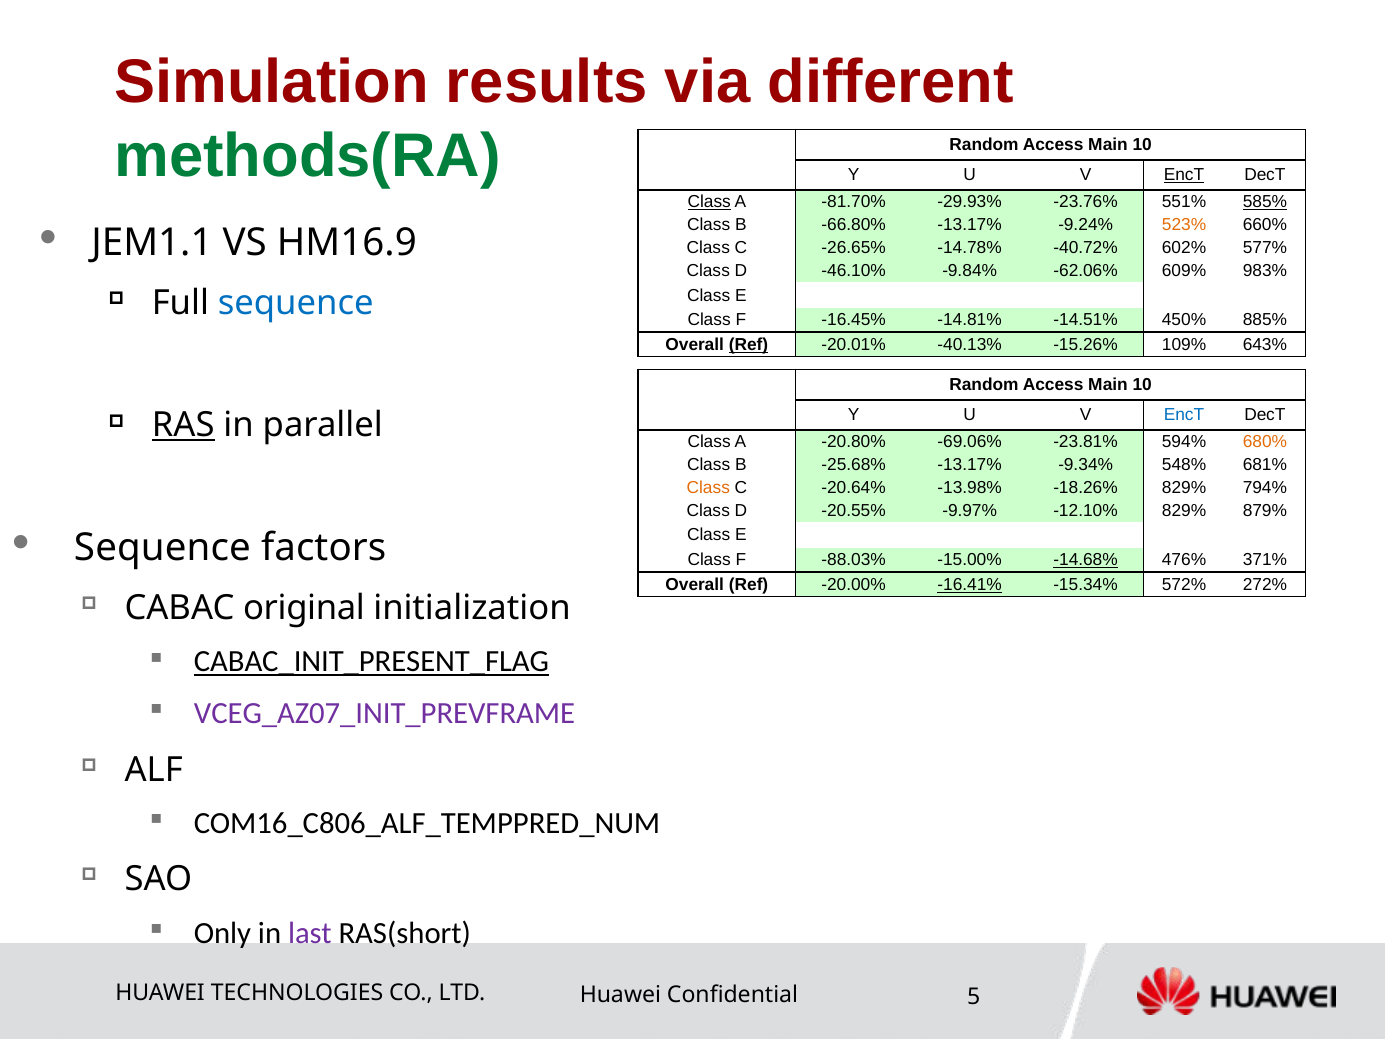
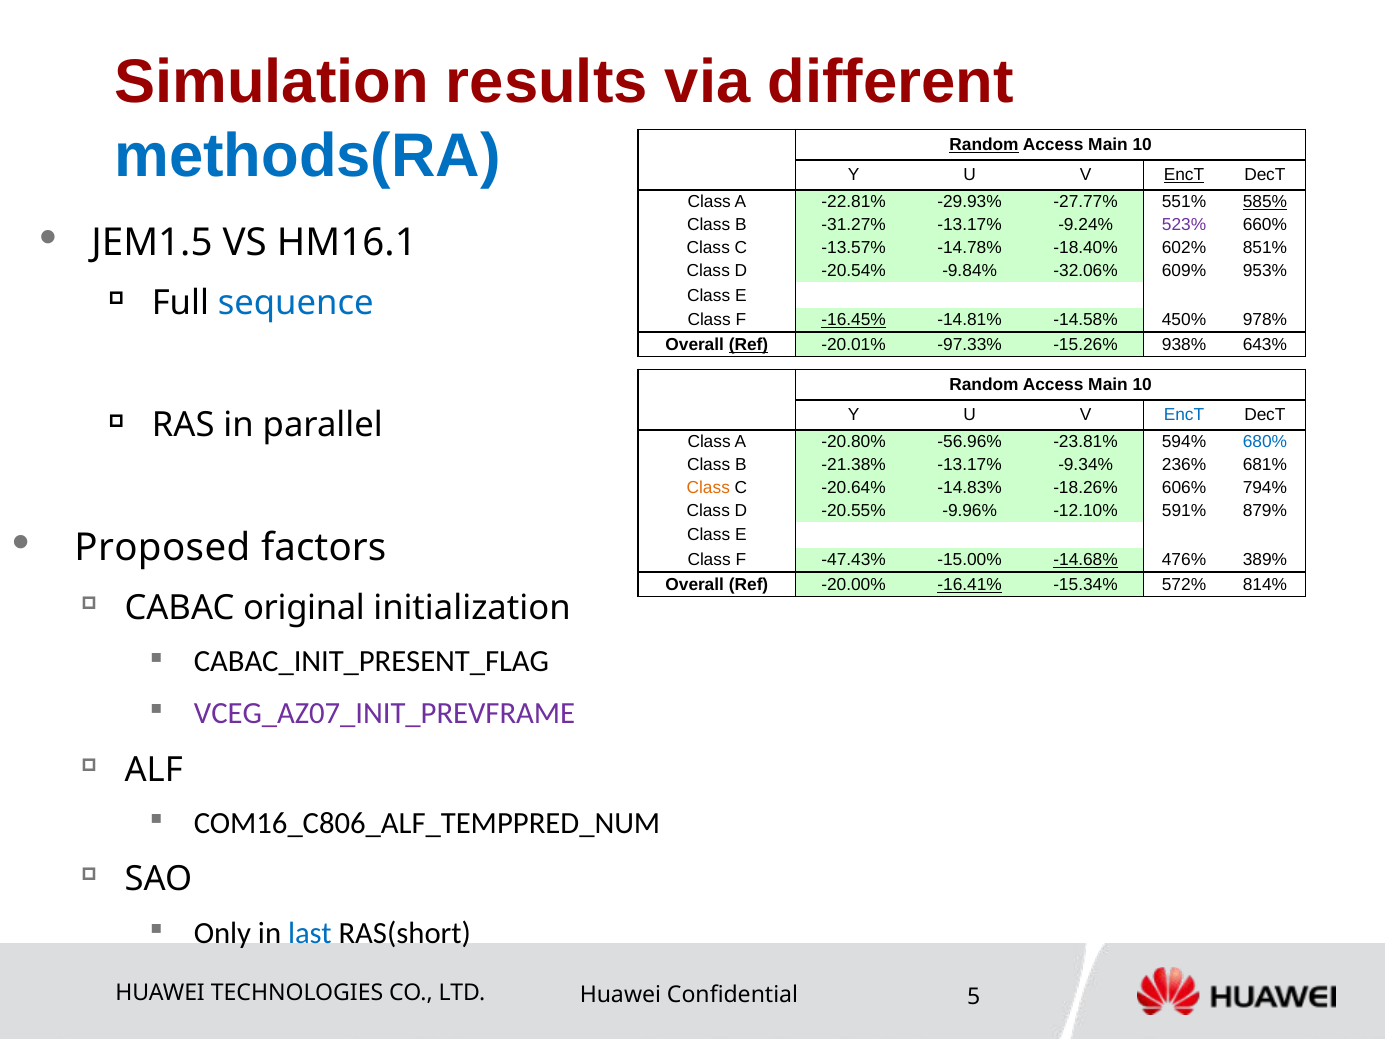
methods(RA colour: green -> blue (308, 157)
Random underline: none -> present (984, 145)
Class underline: present -> none (709, 202)
-81.70%: -81.70% -> -22.81% (854, 202)
-23.76%: -23.76% -> -27.77% (1086, 202)
-66.80%: -66.80% -> -31.27% (854, 225)
523% colour: orange -> purple (1184, 225)
JEM1.1: JEM1.1 -> JEM1.5 (152, 242)
HM16.9: HM16.9 -> HM16.1 (347, 242)
-26.65%: -26.65% -> -13.57% (854, 248)
-40.72%: -40.72% -> -18.40% (1086, 248)
577%: 577% -> 851% (1265, 248)
-46.10%: -46.10% -> -20.54% (854, 271)
-62.06%: -62.06% -> -32.06% (1086, 271)
983%: 983% -> 953% (1265, 271)
-16.45% underline: none -> present (854, 320)
-14.51%: -14.51% -> -14.58% (1086, 320)
885%: 885% -> 978% (1265, 320)
-40.13%: -40.13% -> -97.33% (970, 345)
109%: 109% -> 938% (1184, 345)
RAS underline: present -> none (183, 425)
-69.06%: -69.06% -> -56.96% (970, 442)
680% colour: orange -> blue (1265, 442)
-25.68%: -25.68% -> -21.38% (854, 465)
548%: 548% -> 236% (1184, 465)
-13.98%: -13.98% -> -14.83% (970, 488)
-18.26% 829%: 829% -> 606% (1184, 488)
-9.97%: -9.97% -> -9.96% (970, 511)
-12.10% 829%: 829% -> 591% (1184, 511)
Sequence: Sequence -> Proposed (162, 548)
-88.03%: -88.03% -> -47.43% (854, 560)
371%: 371% -> 389% (1265, 560)
272%: 272% -> 814% (1265, 584)
CABAC_INIT_PRESENT_FLAG underline: present -> none (371, 662)
last colour: purple -> blue (310, 933)
